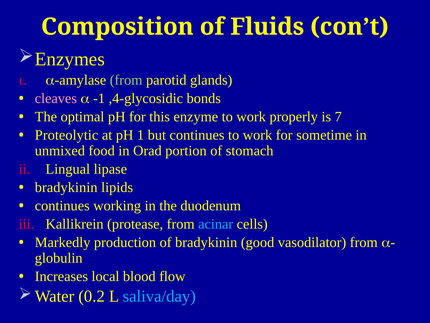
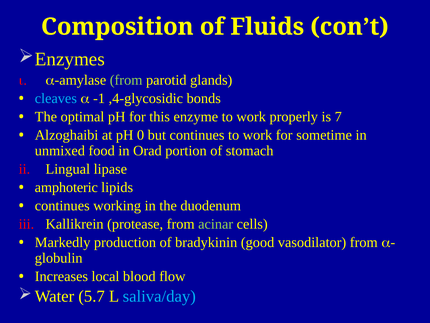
cleaves colour: pink -> light blue (56, 98)
Proteolytic: Proteolytic -> Alzoghaibi (67, 135)
1: 1 -> 0 (141, 135)
bradykinin: bradykinin -> amphoteric (66, 187)
acinar colour: light blue -> light green (216, 224)
0.2: 0.2 -> 5.7 (92, 296)
